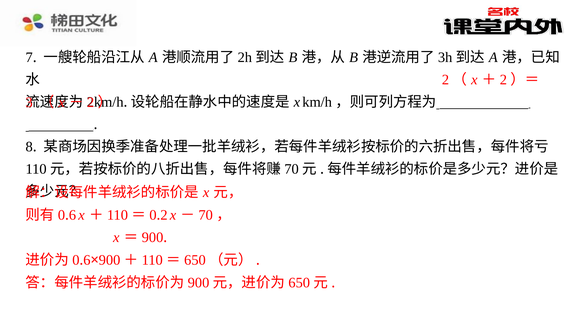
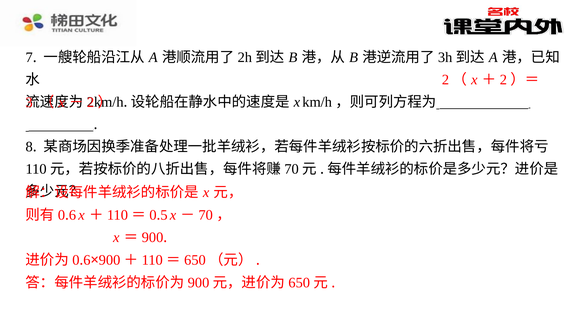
2: 2 -> 5 (164, 215)
